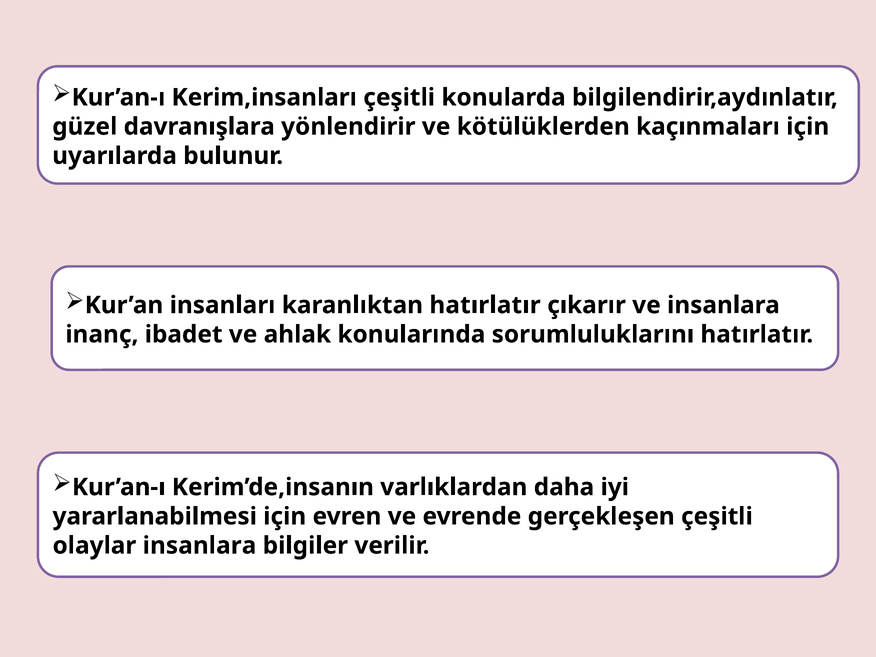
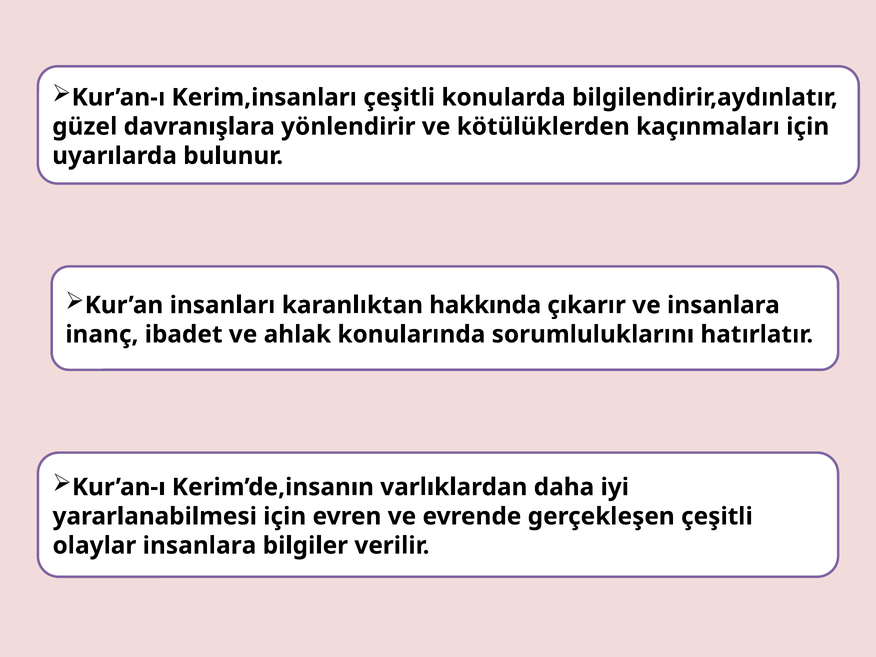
karanlıktan hatırlatır: hatırlatır -> hakkında (485, 305)
